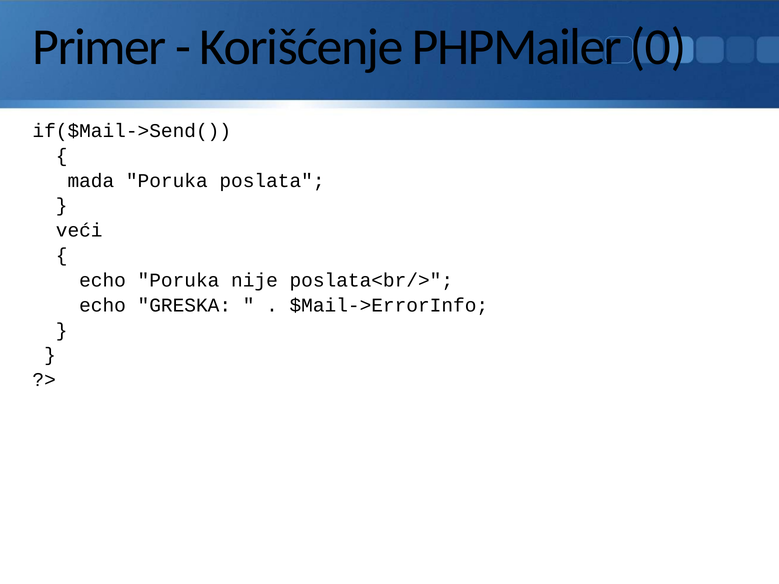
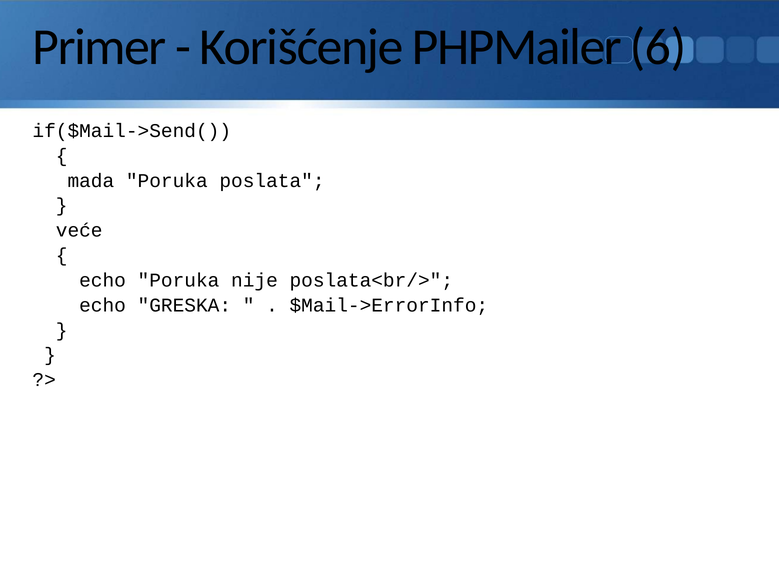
0: 0 -> 6 (658, 47)
veći: veći -> veće (79, 231)
